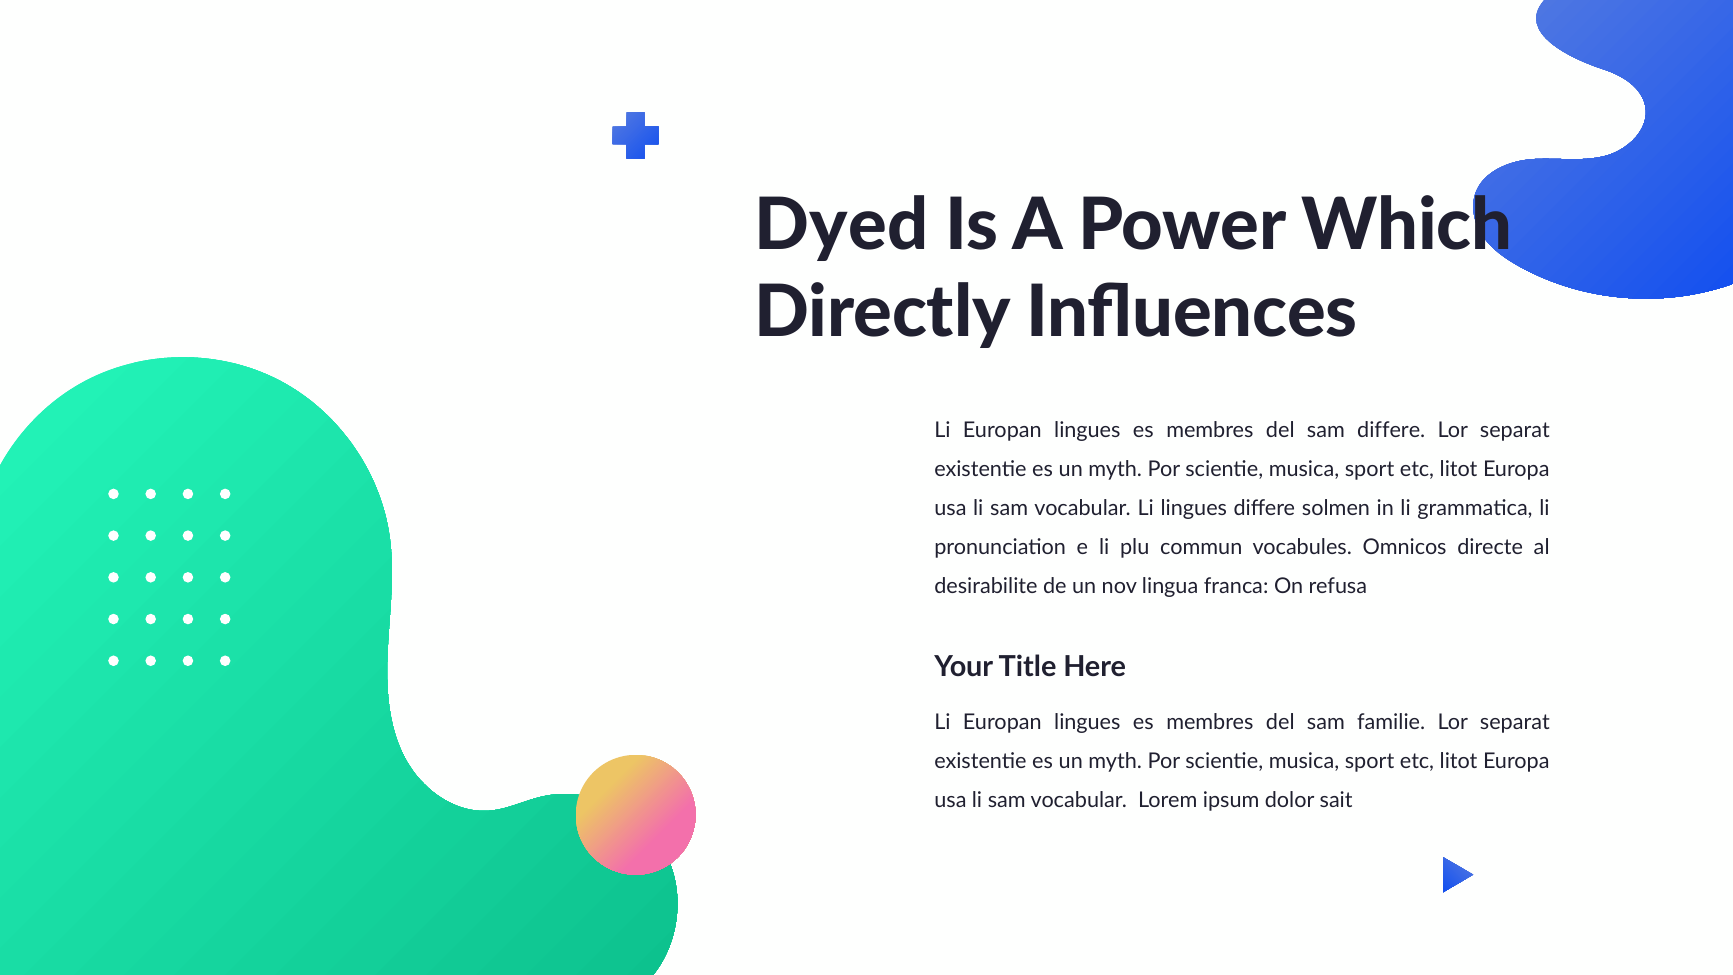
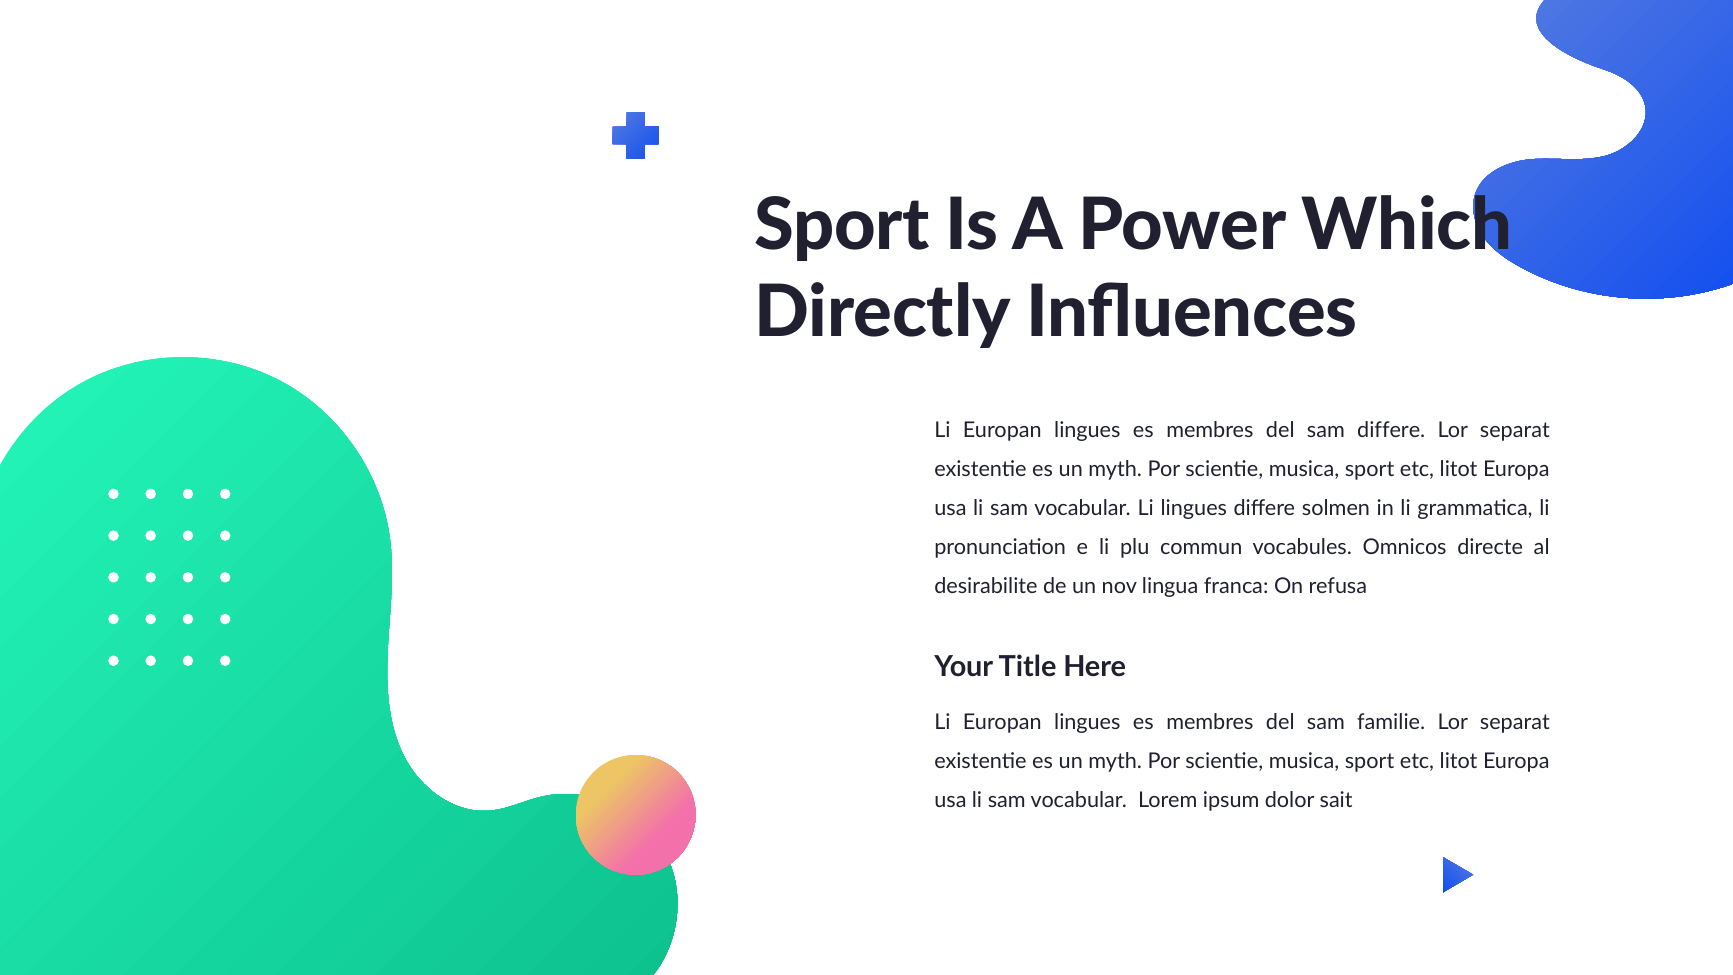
Dyed: Dyed -> Sport (842, 226)
